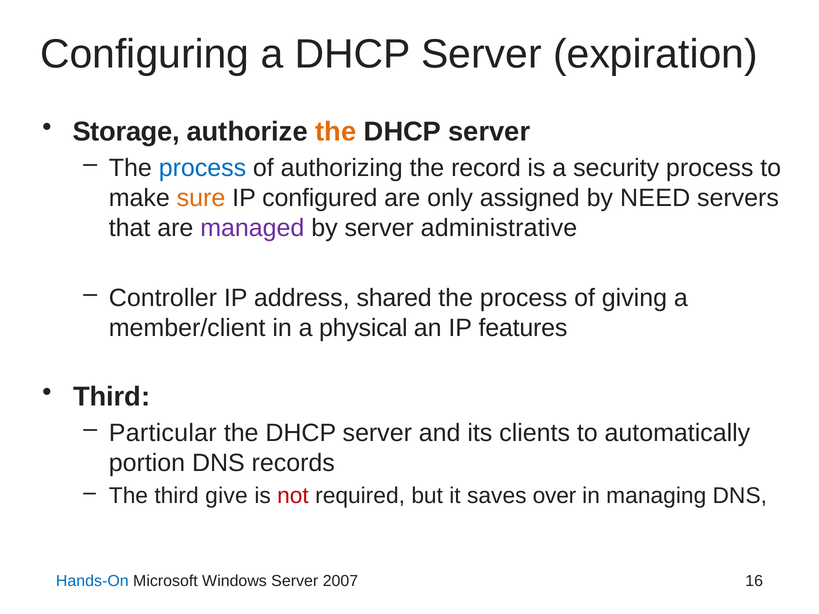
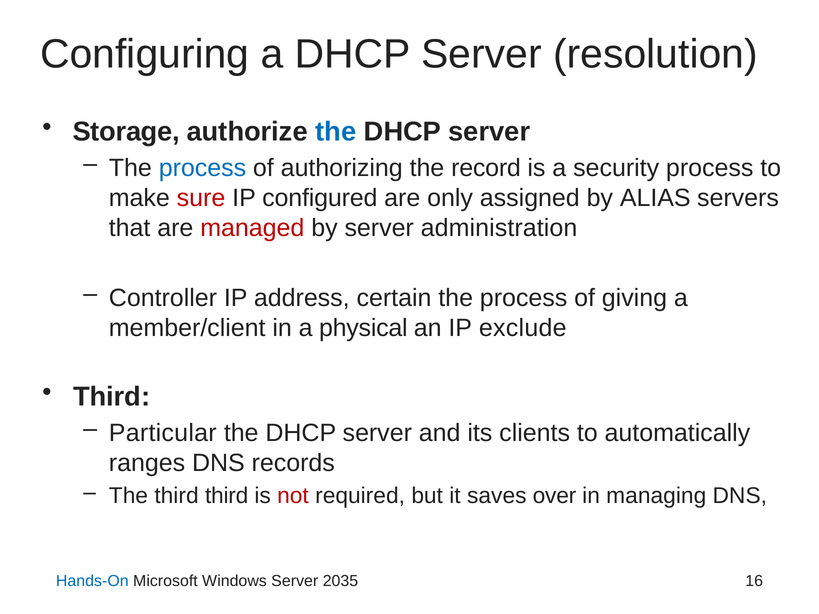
expiration: expiration -> resolution (655, 54)
the colour: orange -> blue (336, 132)
sure colour: orange -> red (201, 198)
NEED: NEED -> ALIAS (655, 198)
managed colour: purple -> red (252, 228)
administrative: administrative -> administration (499, 228)
shared: shared -> certain (394, 298)
features: features -> exclude (523, 328)
portion: portion -> ranges (147, 463)
third give: give -> third (227, 496)
2007: 2007 -> 2035 (340, 581)
